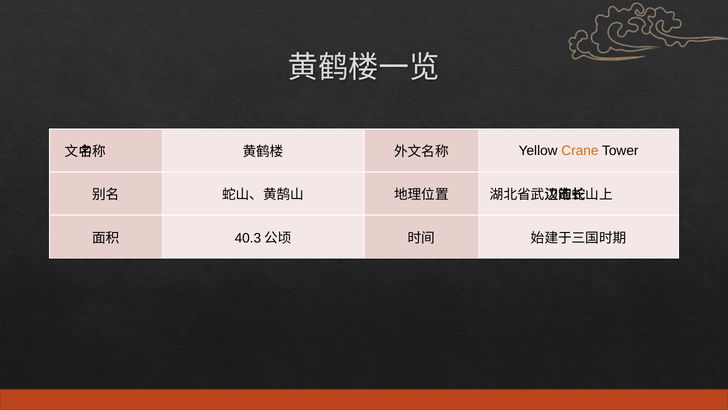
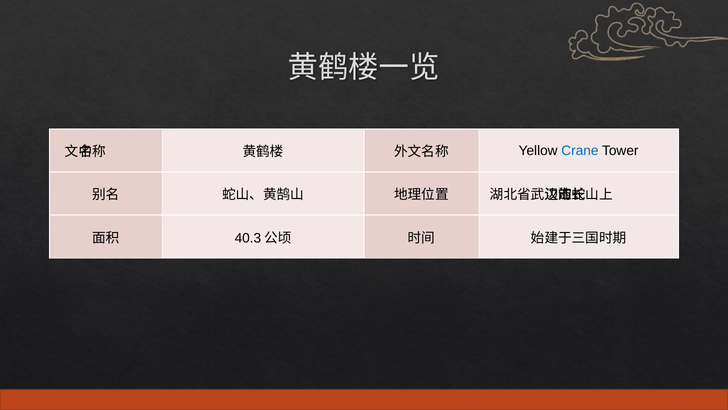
Crane colour: orange -> blue (580, 151)
